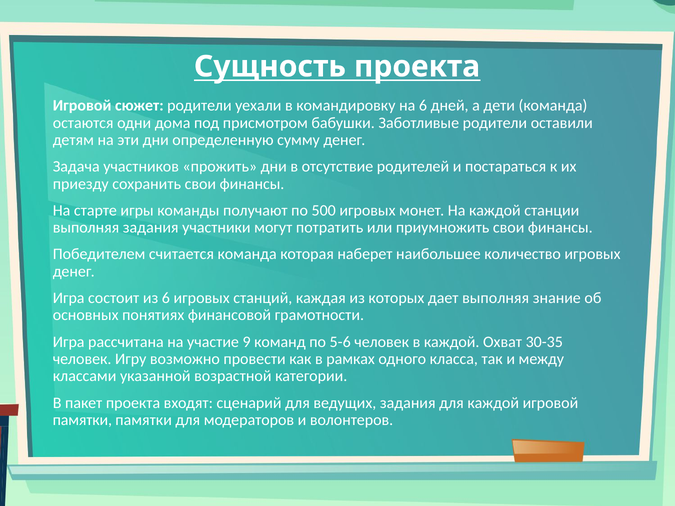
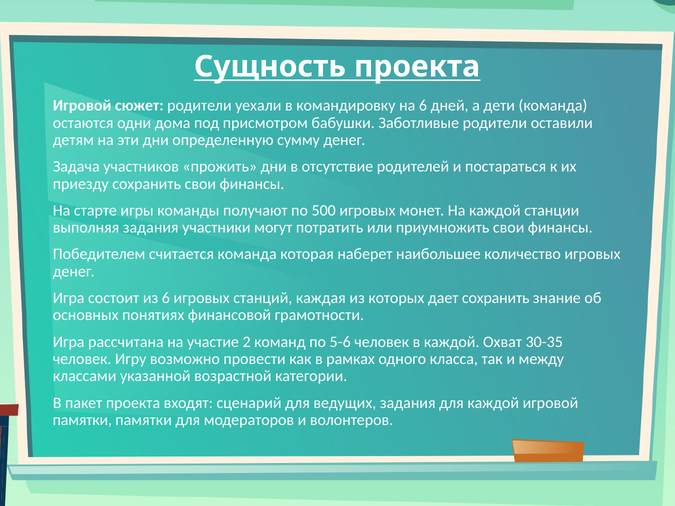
дает выполняя: выполняя -> сохранить (496, 298)
9: 9 -> 2 (247, 342)
